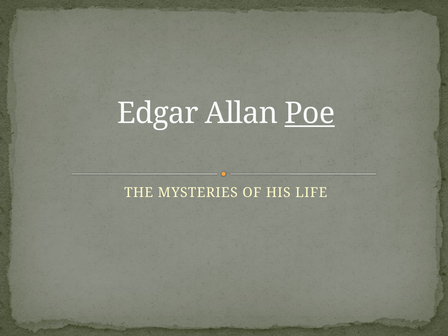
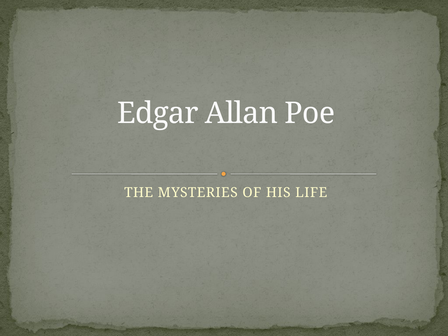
Poe underline: present -> none (310, 113)
